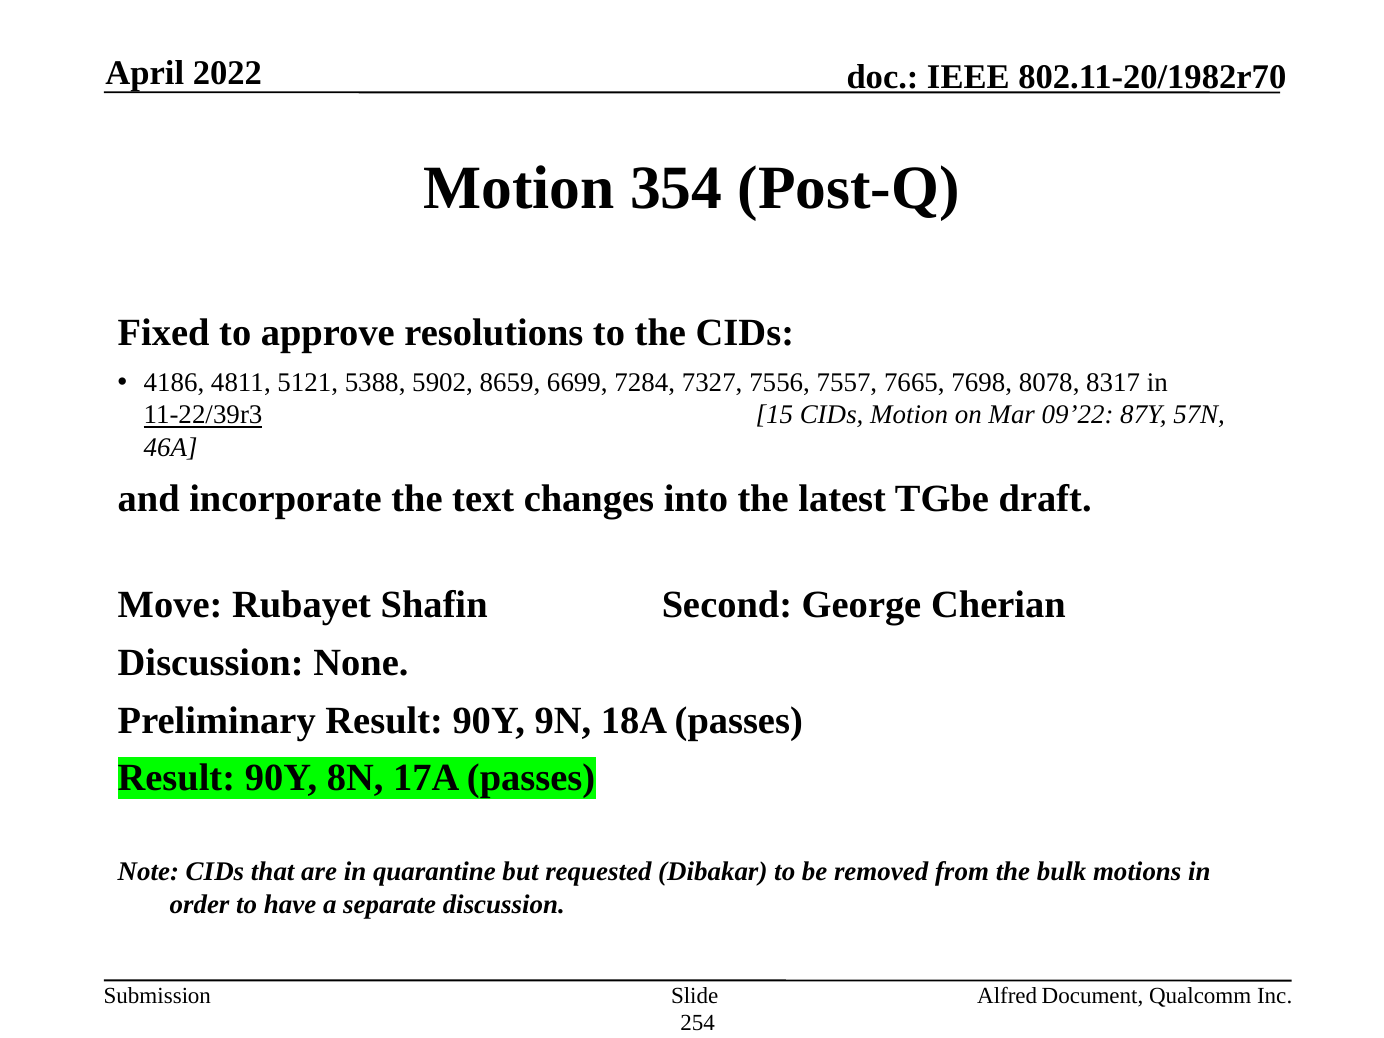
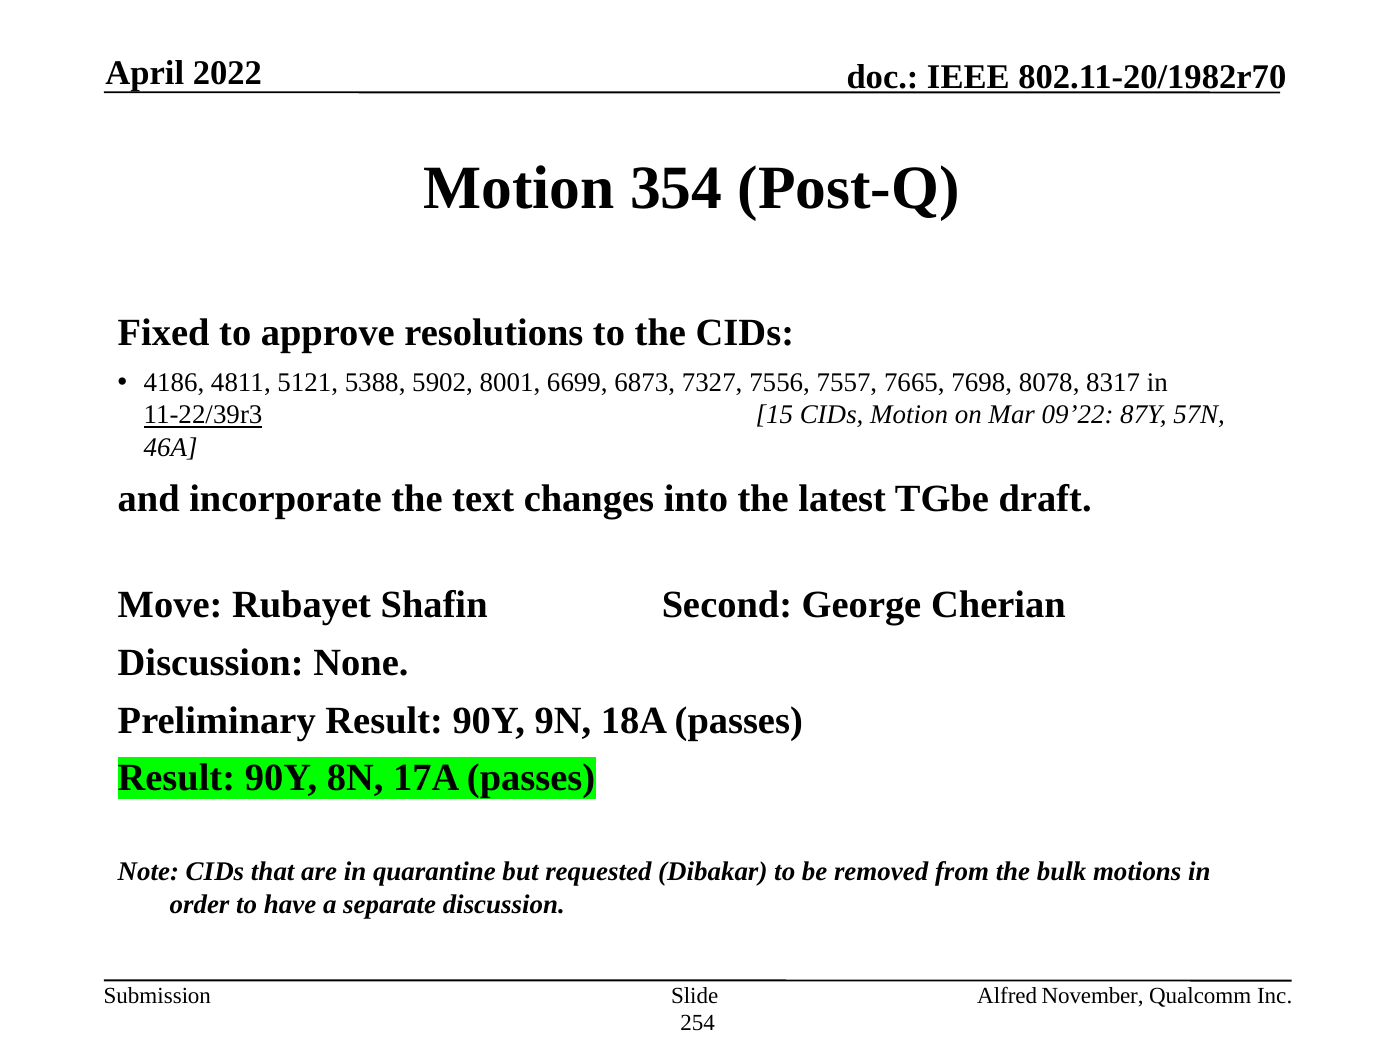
8659: 8659 -> 8001 (510, 383)
7284: 7284 -> 6873 (645, 383)
Document: Document -> November (1093, 996)
